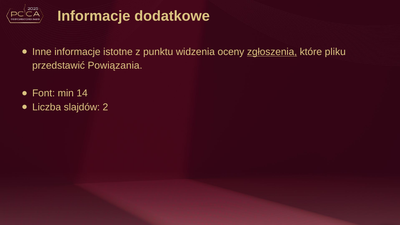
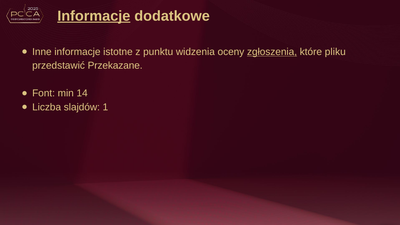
Informacje underline: none -> present (94, 16)
Powiązania: Powiązania -> Przekazane (115, 66)
2: 2 -> 1 (105, 107)
